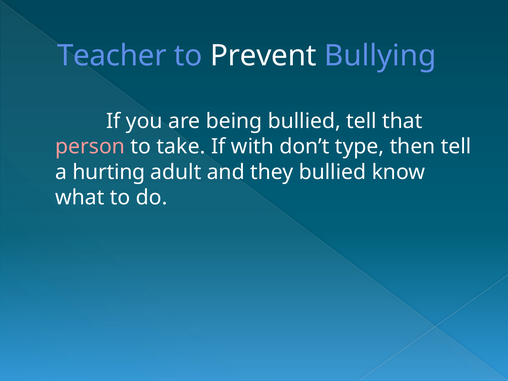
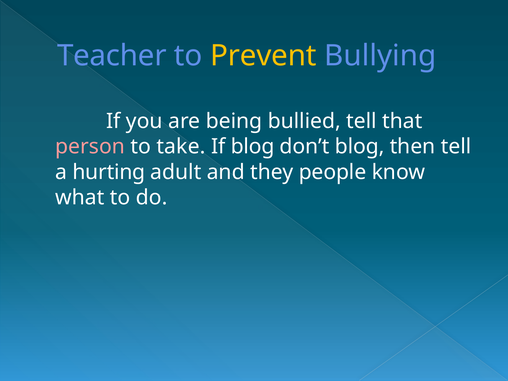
Prevent colour: white -> yellow (263, 56)
If with: with -> blog (253, 147)
don’t type: type -> blog (360, 147)
they bullied: bullied -> people (332, 172)
